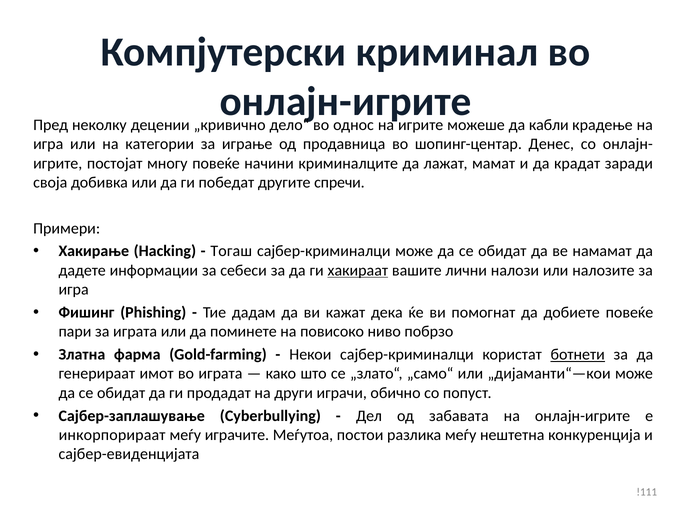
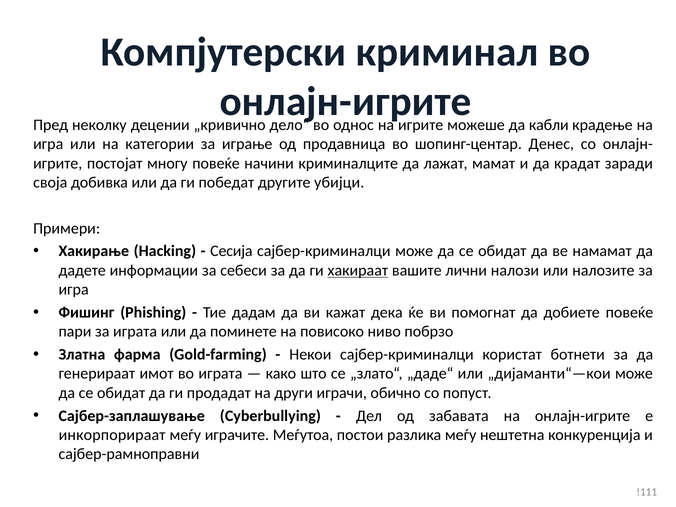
спречи: спречи -> убијци (339, 182)
Тогаш: Тогаш -> Сесија (231, 251)
ботнети underline: present -> none (578, 355)
„само“: „само“ -> „даде“ (430, 374)
сајбер-евиденцијата: сајбер-евиденцијата -> сајбер-рамноправни (129, 454)
